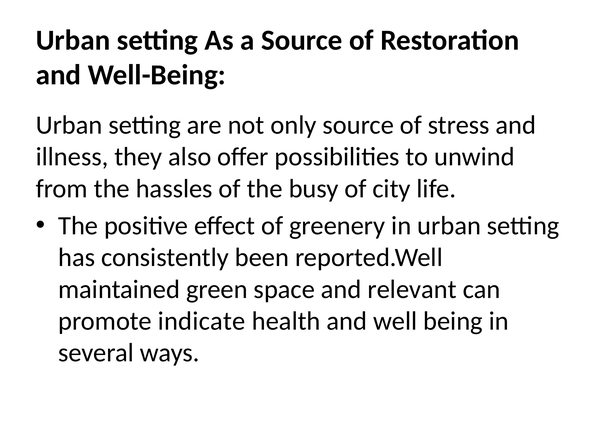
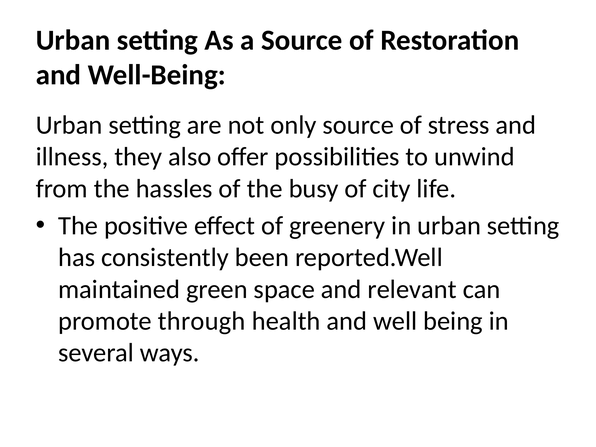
indicate: indicate -> through (202, 321)
